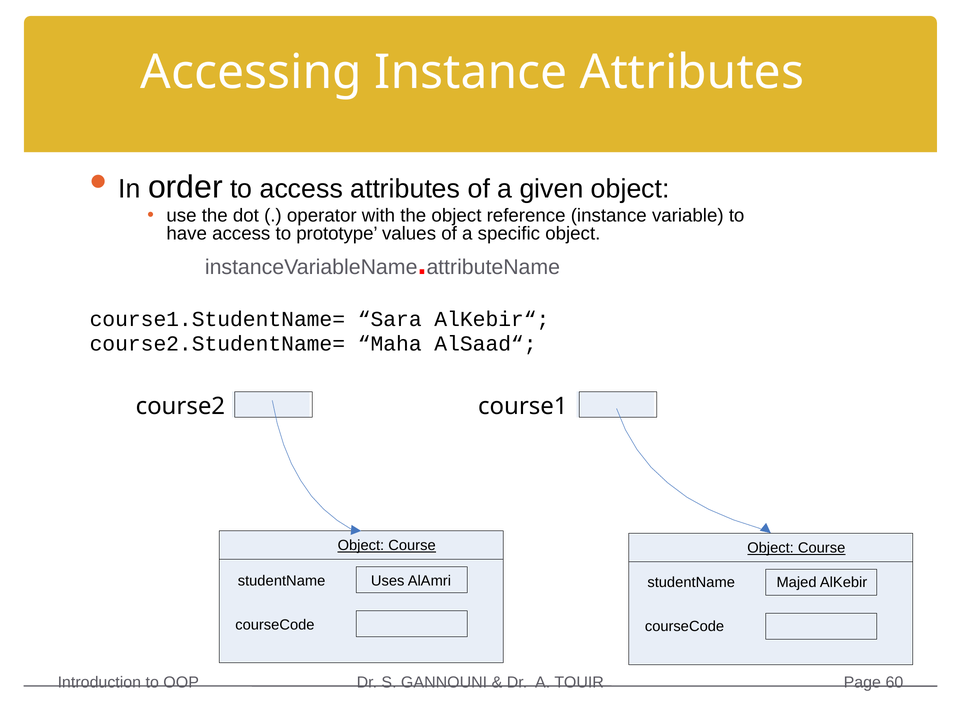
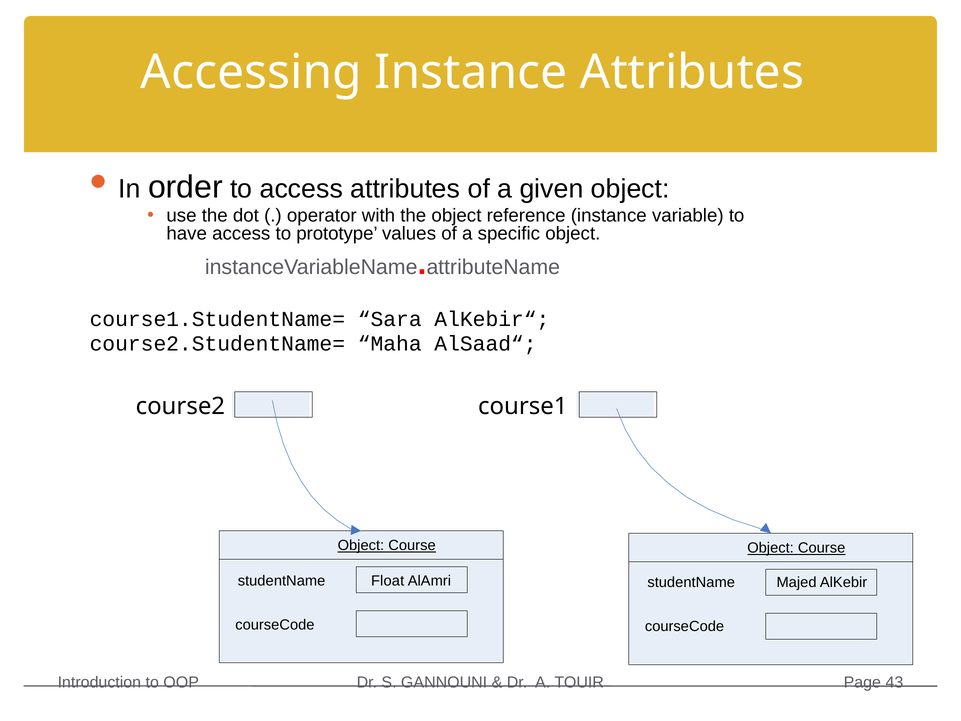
Uses: Uses -> Float (388, 581)
60: 60 -> 43 (894, 682)
